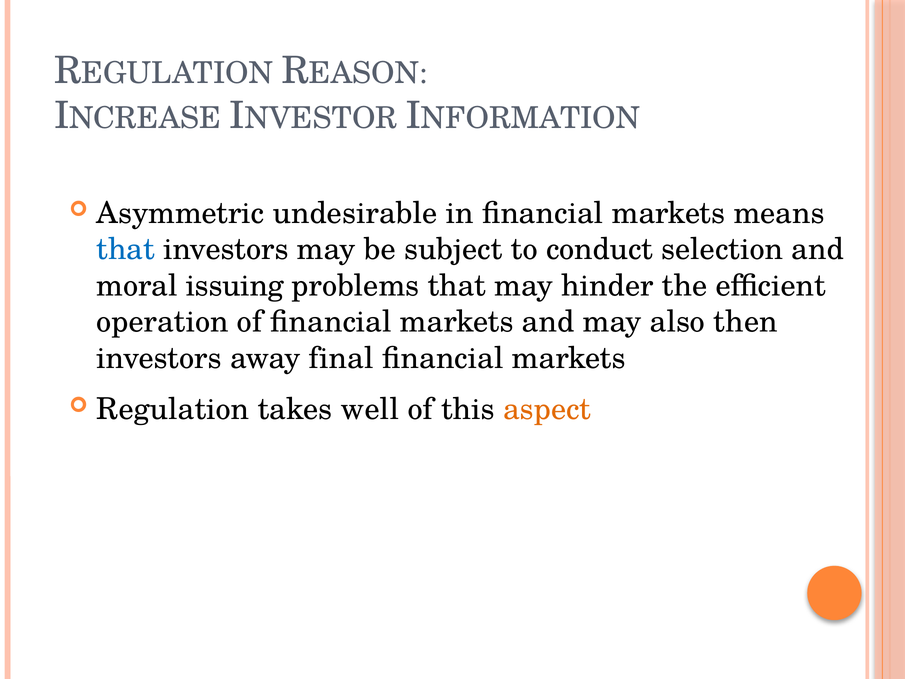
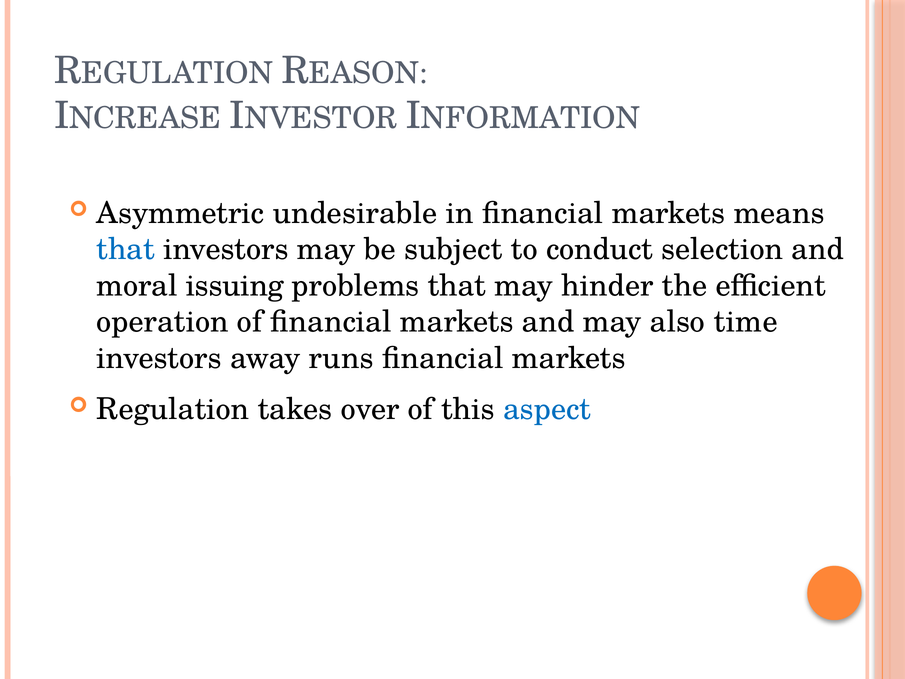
then: then -> time (746, 322)
final: final -> runs (341, 358)
well: well -> over (370, 409)
aspect colour: orange -> blue (547, 409)
